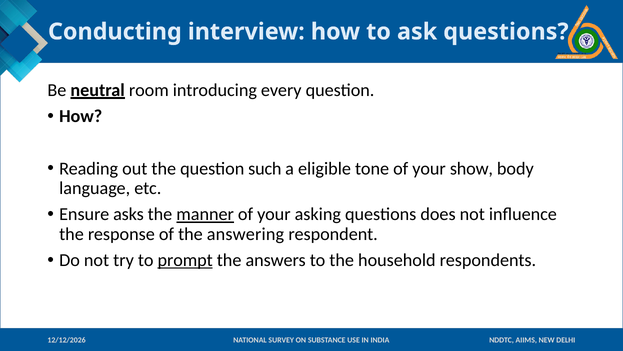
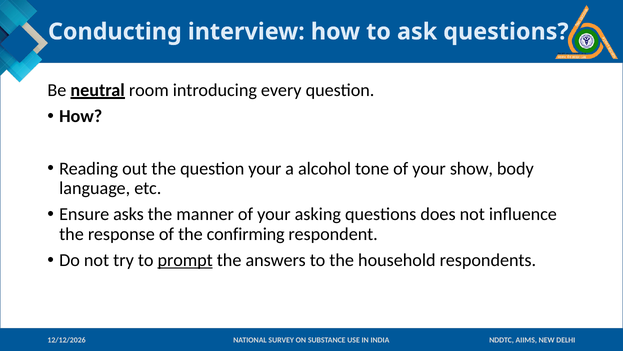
question such: such -> your (265, 168)
eligible: eligible -> alcohol (325, 168)
manner underline: present -> none (205, 214)
answering: answering -> confirming (246, 234)
